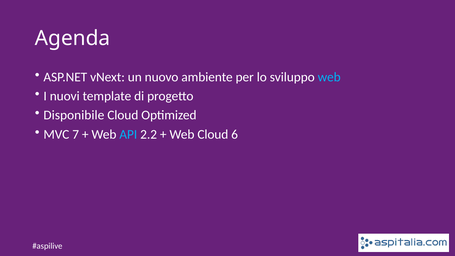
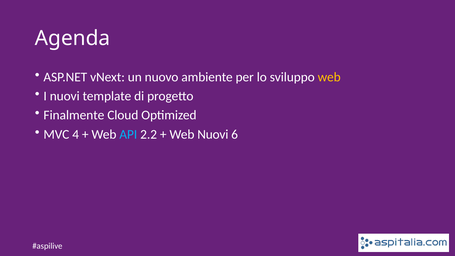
web colour: light blue -> yellow (329, 77)
Disponibile: Disponibile -> Finalmente (74, 115)
7: 7 -> 4 (76, 134)
Web Cloud: Cloud -> Nuovi (213, 134)
